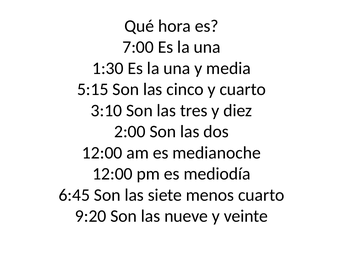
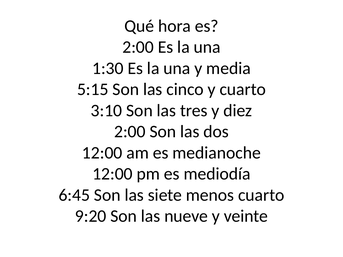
7:00: 7:00 -> 2:00 (138, 47)
